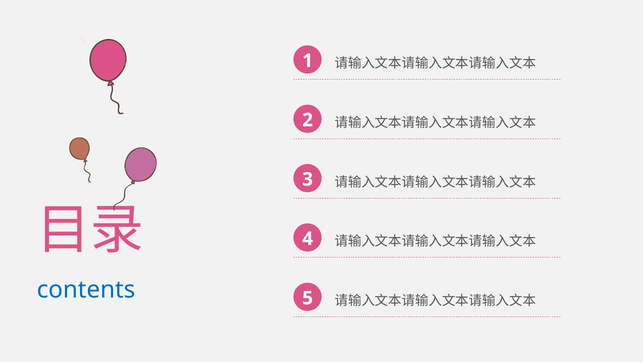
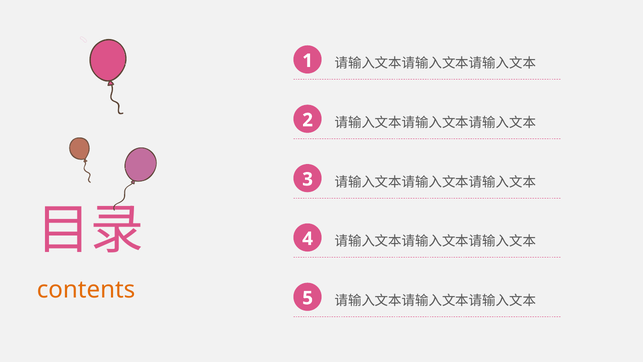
contents colour: blue -> orange (86, 290)
